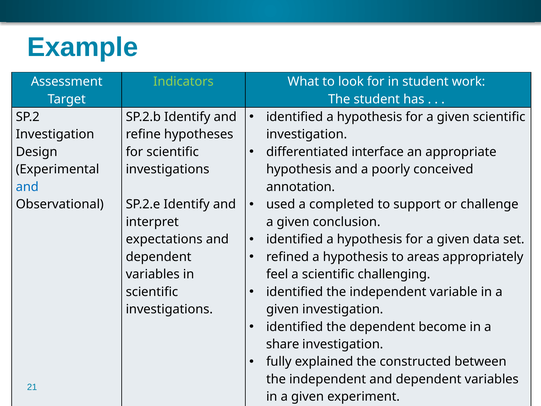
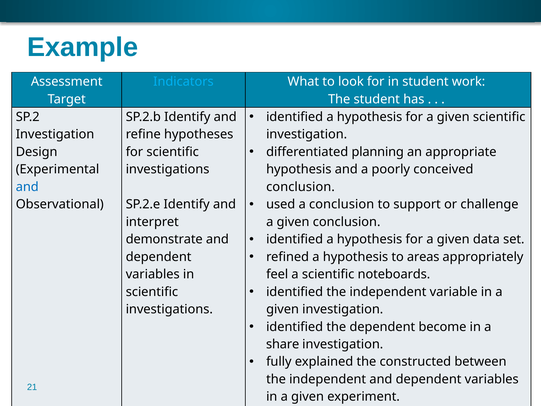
Indicators colour: light green -> light blue (183, 82)
interface: interface -> planning (378, 152)
annotation: annotation -> conclusion (300, 187)
a completed: completed -> conclusion (342, 204)
expectations: expectations -> demonstrate (164, 239)
challenging: challenging -> noteboards (394, 274)
